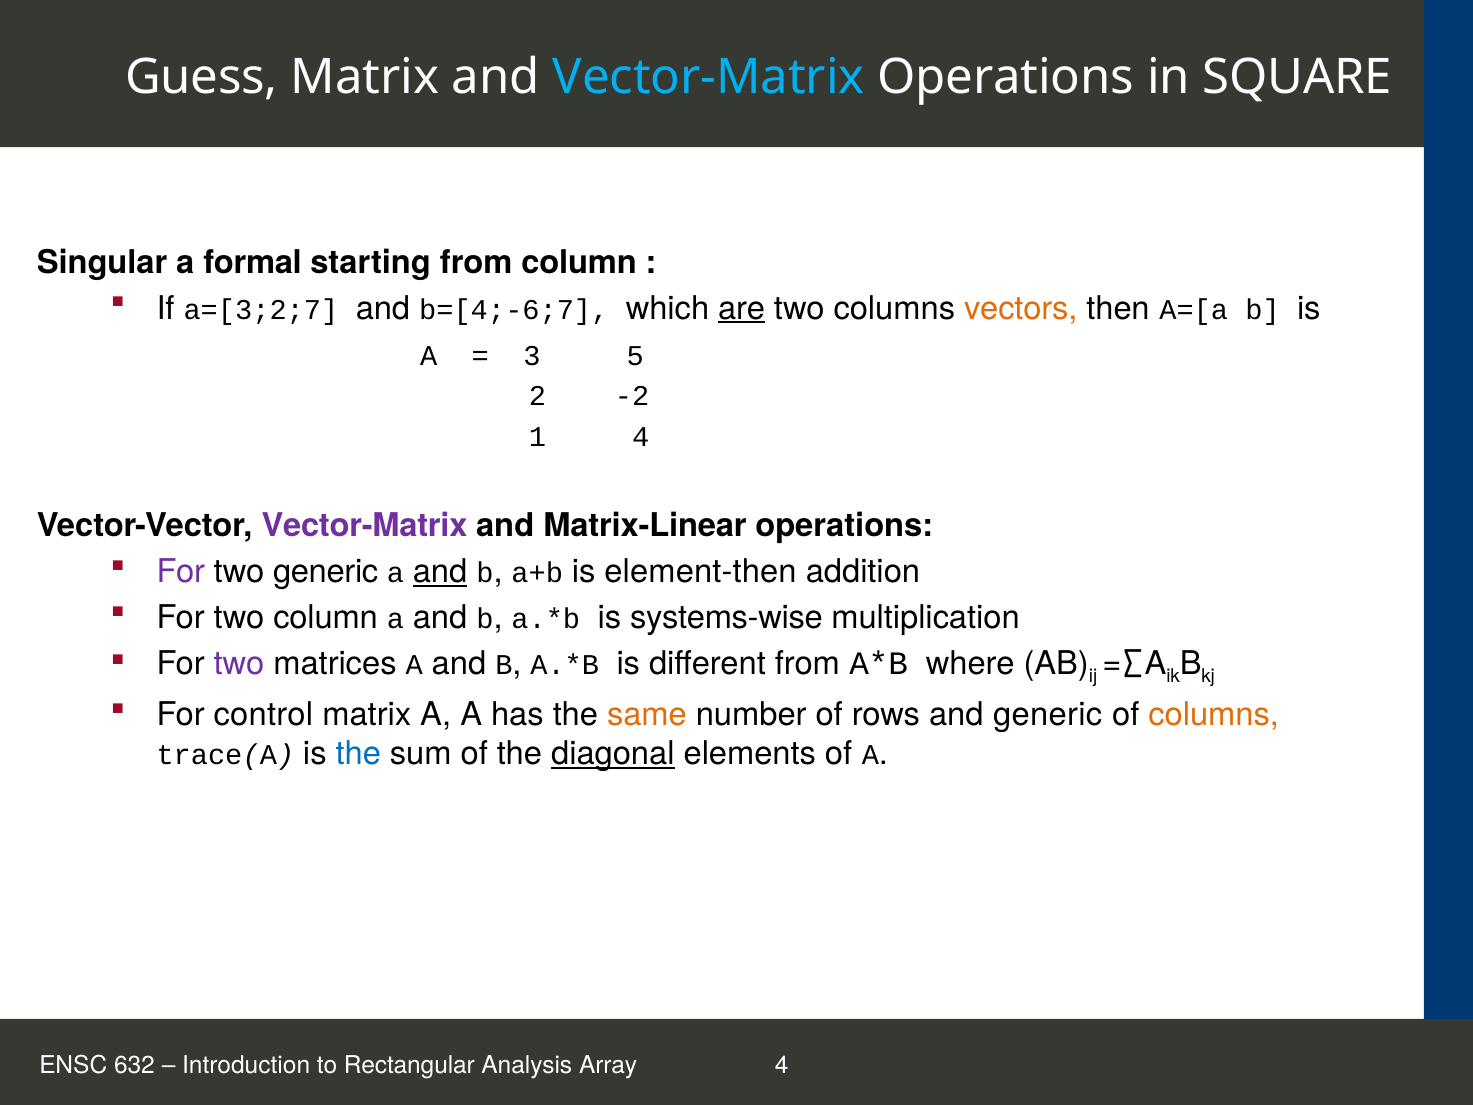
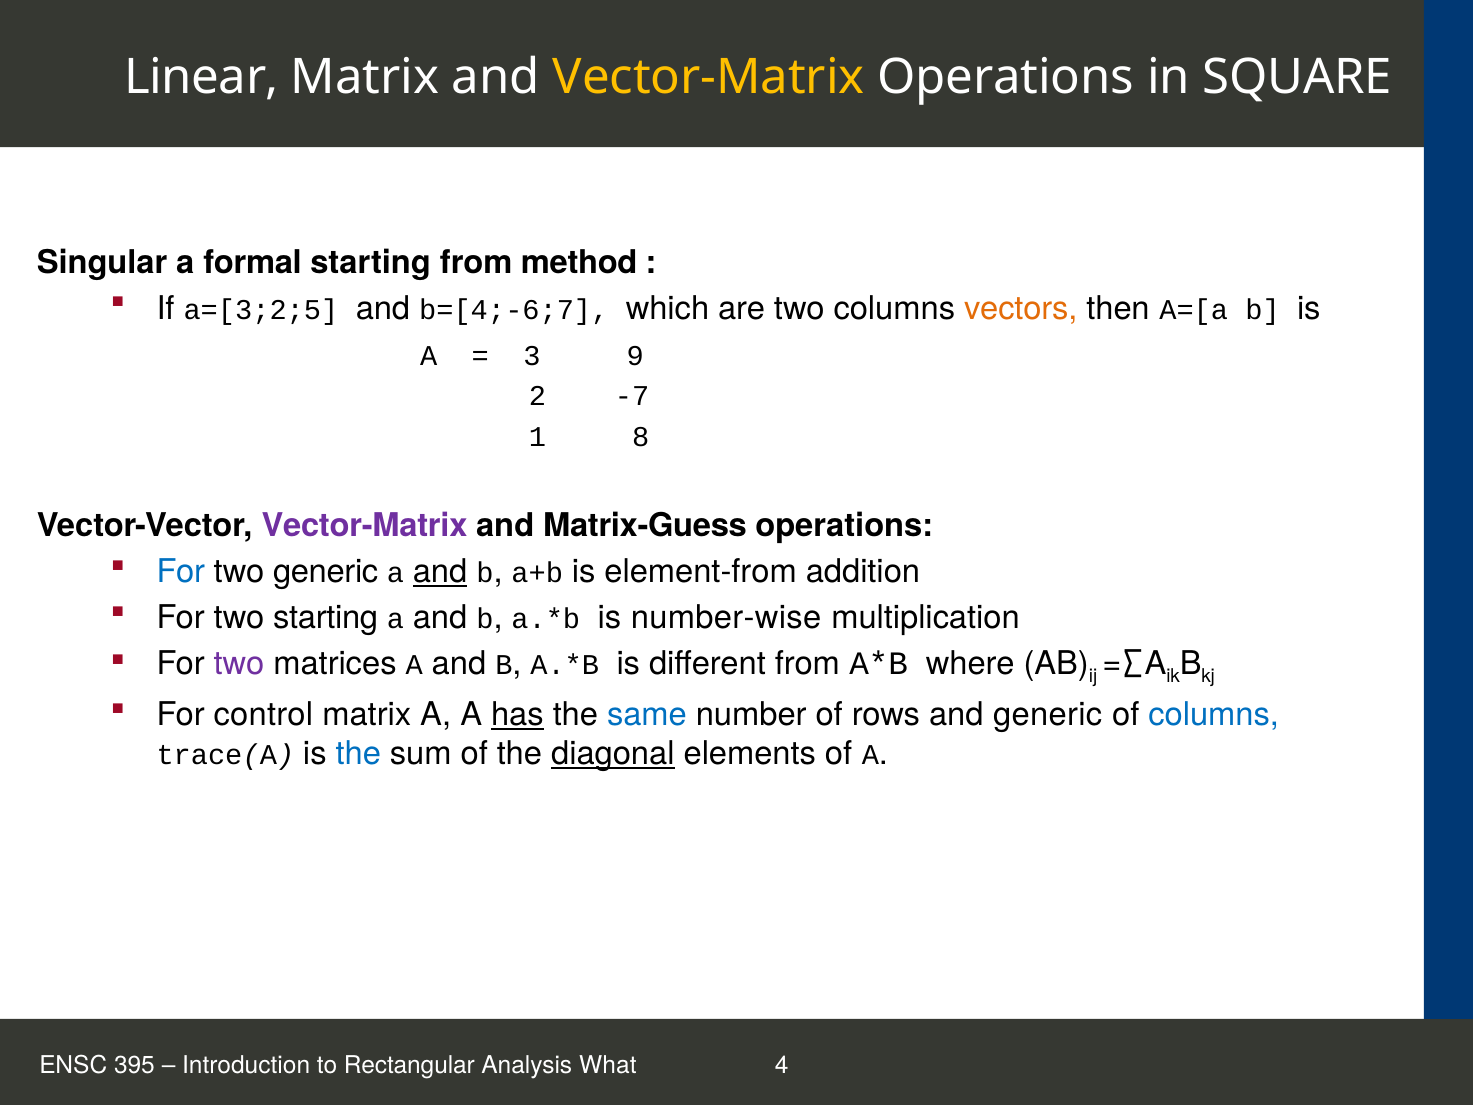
Guess: Guess -> Linear (202, 77)
Vector-Matrix colour: light blue -> yellow (709, 77)
from column: column -> method (579, 263)
a=[3;2;7: a=[3;2;7 -> a=[3;2;5 (261, 310)
are underline: present -> none (742, 308)
5: 5 -> 9 (635, 355)
-2: -2 -> -7 (632, 396)
1 4: 4 -> 8 (641, 437)
Matrix-Linear: Matrix-Linear -> Matrix-Guess (645, 526)
For colour: purple -> blue (181, 572)
element-then: element-then -> element-from (701, 572)
two column: column -> starting (326, 618)
systems-wise: systems-wise -> number-wise (726, 618)
has underline: none -> present (517, 715)
same colour: orange -> blue (647, 715)
columns colour: orange -> blue (1214, 715)
632: 632 -> 395 (134, 1065)
Array: Array -> What (608, 1065)
